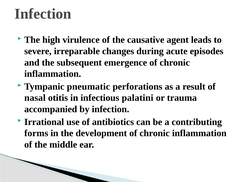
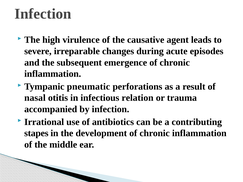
palatini: palatini -> relation (138, 98)
forms: forms -> stapes (36, 133)
